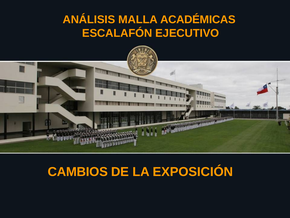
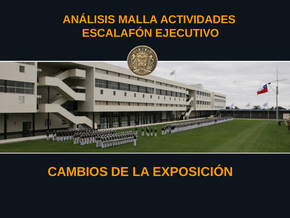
ACADÉMICAS: ACADÉMICAS -> ACTIVIDADES (198, 20)
